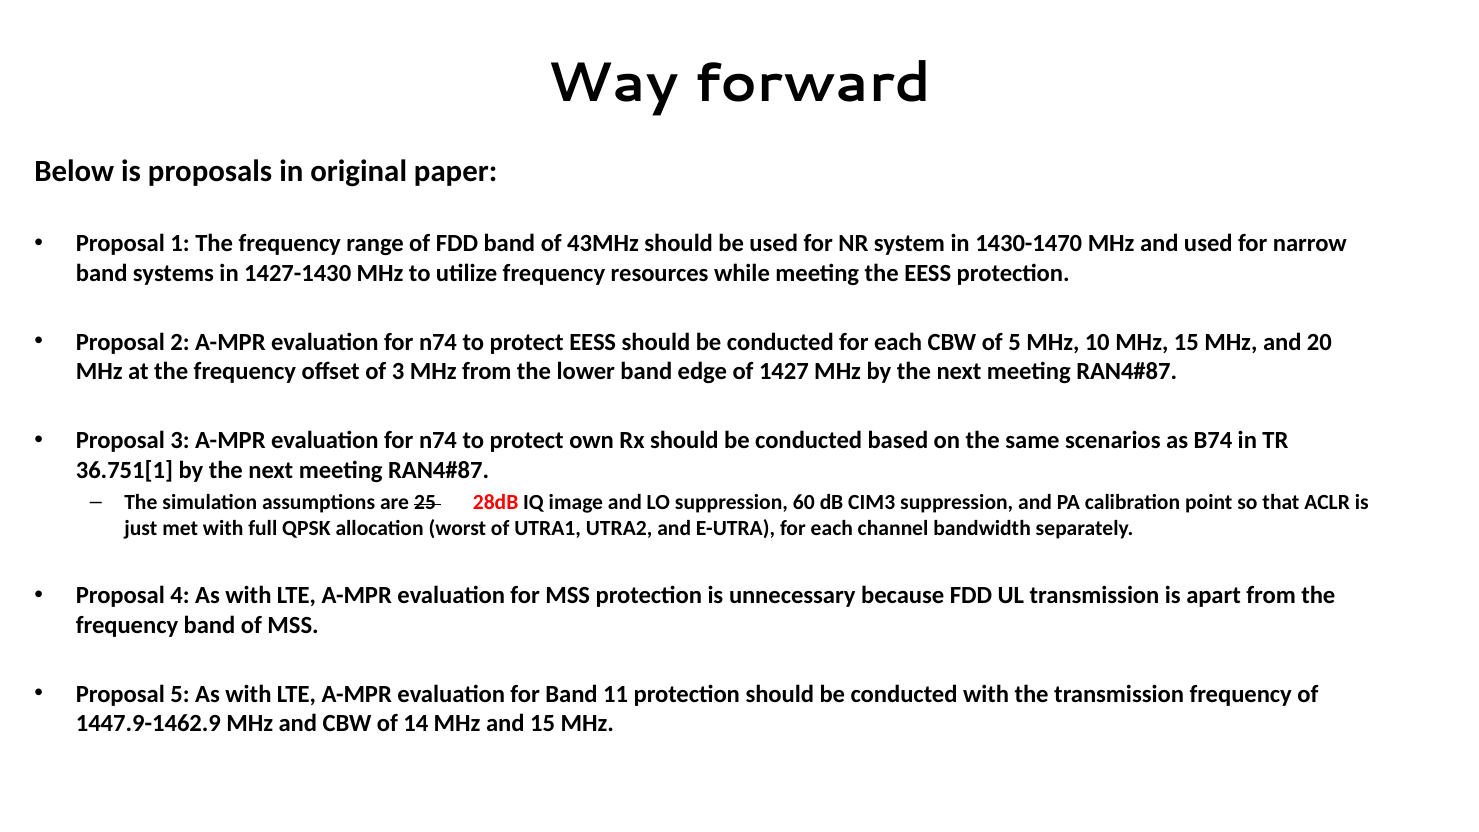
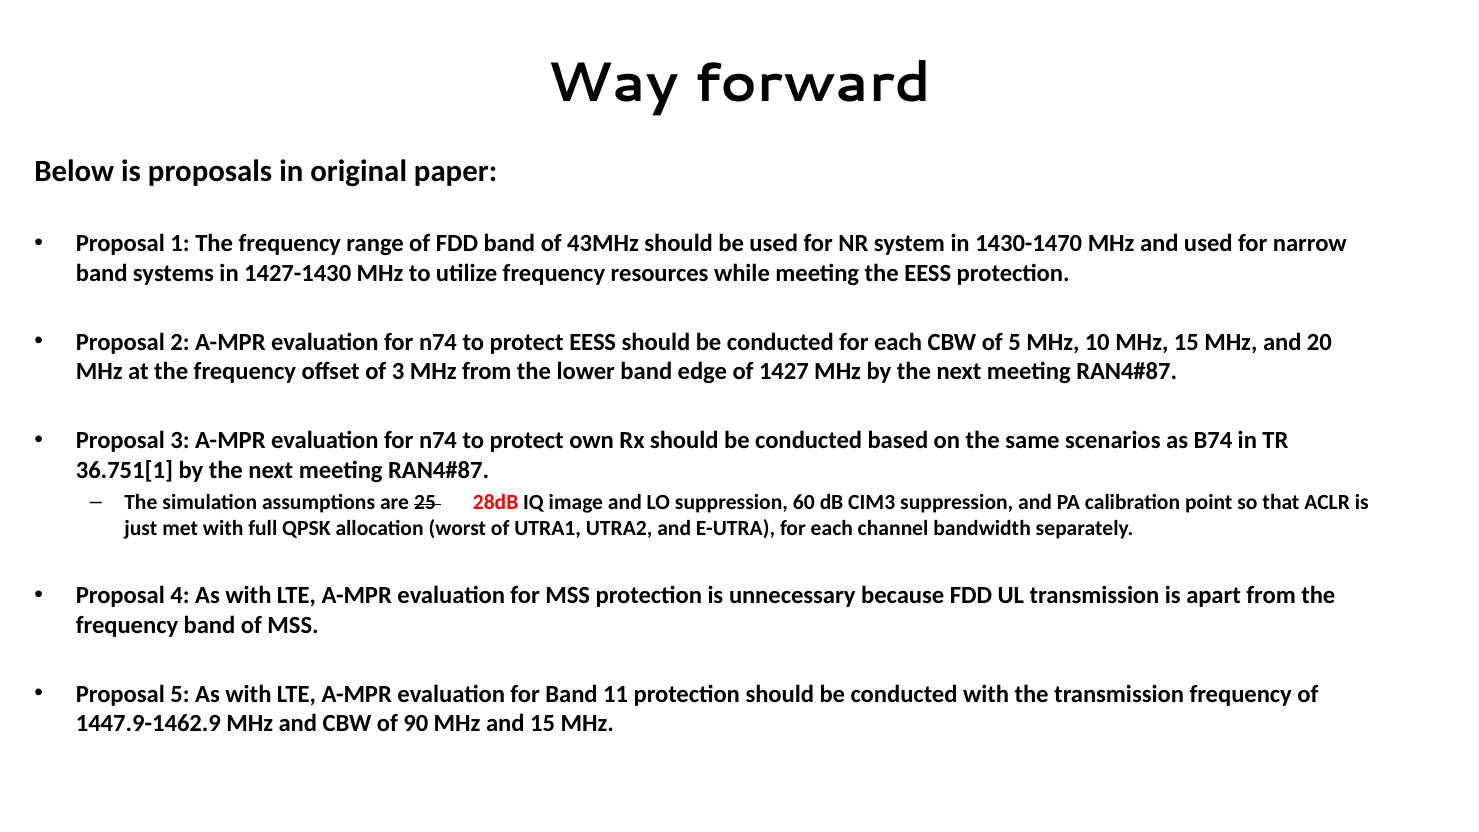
14: 14 -> 90 (416, 724)
